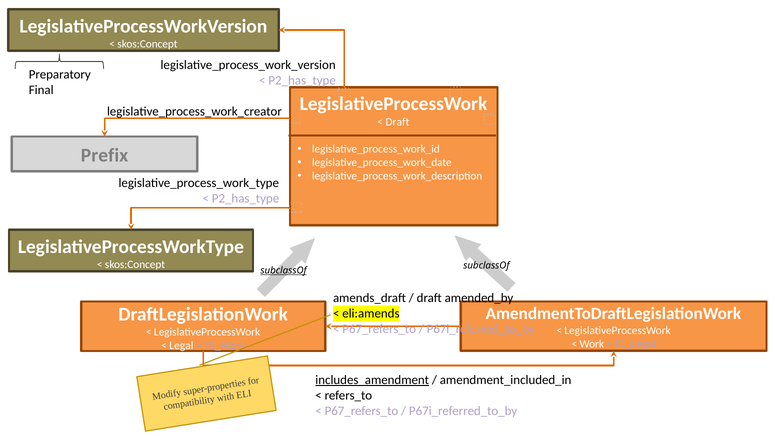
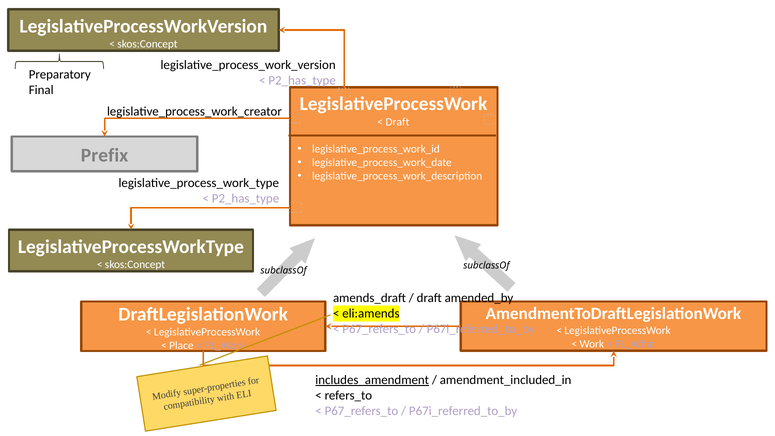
subclassOf underline: present -> none (284, 270)
F1_Legal: F1_Legal -> F1_What (635, 344)
Legal: Legal -> Place (181, 345)
